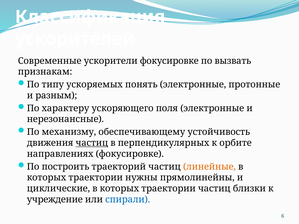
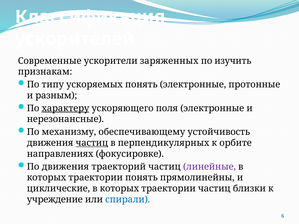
ускорители фокусировке: фокусировке -> заряженных (169, 61)
вызвать: вызвать -> изучить (233, 61)
характеру underline: none -> present (65, 108)
По построить: построить -> движения (65, 167)
линейные colour: orange -> purple (209, 167)
траектории нужны: нужны -> понять (141, 178)
